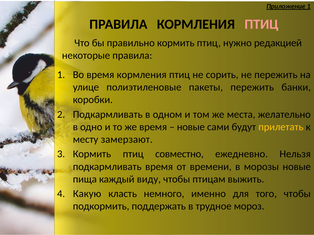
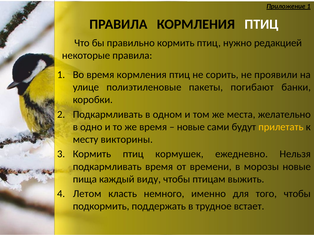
ПТИЦ colour: pink -> white (261, 24)
не пережить: пережить -> проявили (276, 75)
пакеты пережить: пережить -> погибают (252, 87)
замерзают: замерзают -> викторины (127, 140)
совместно: совместно -> кормушек (179, 154)
Какую: Какую -> Летом (87, 194)
мороз: мороз -> встает (249, 207)
